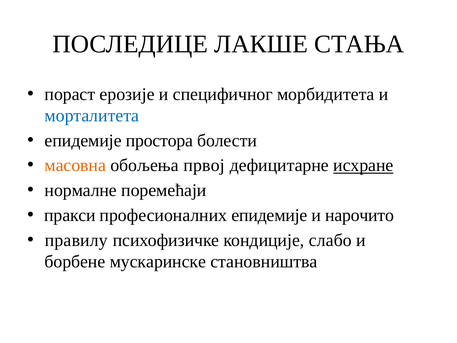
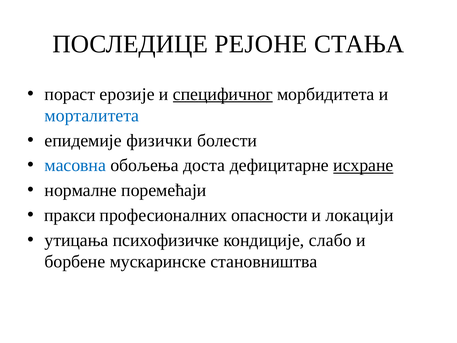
ЛАКШЕ: ЛАКШЕ -> РЕЈОНЕ (261, 44)
специфичног underline: none -> present (223, 94)
простора: простора -> физички (159, 140)
масовна colour: orange -> blue (75, 165)
првој: првој -> доста (204, 165)
професионалних епидемије: епидемије -> опасности (269, 215)
нарочито: нарочито -> локацији (360, 215)
правилу: правилу -> утицања (77, 240)
